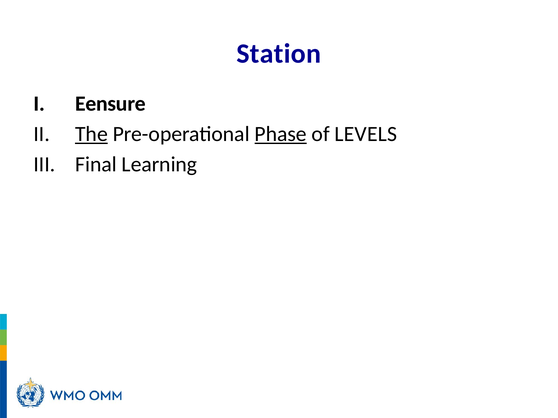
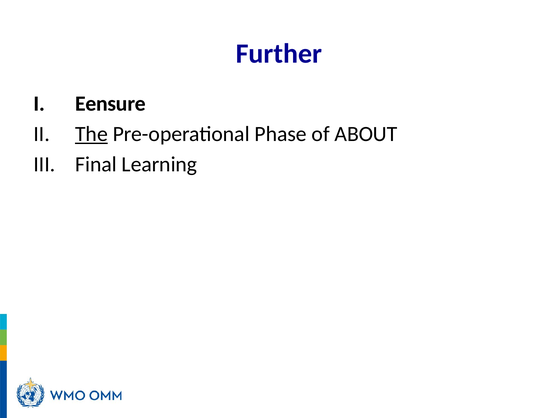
Station: Station -> Further (279, 54)
Phase underline: present -> none (281, 134)
LEVELS: LEVELS -> ABOUT (366, 134)
